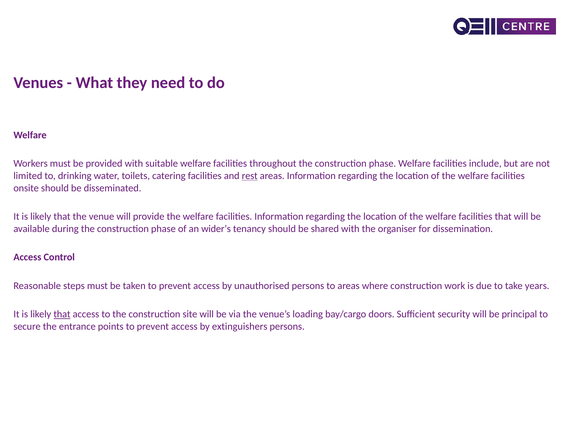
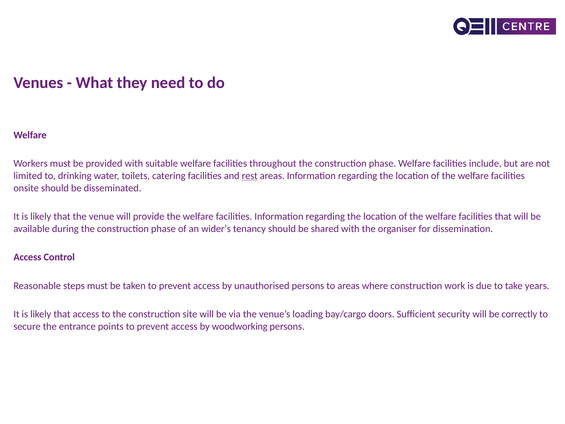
that underline: present -> none (62, 314)
principal: principal -> correctly (519, 314)
extinguishers: extinguishers -> woodworking (240, 326)
